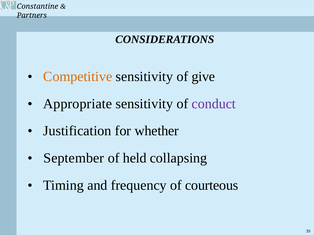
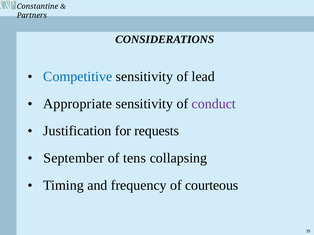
Competitive colour: orange -> blue (78, 77)
give: give -> lead (203, 77)
whether: whether -> requests (157, 131)
held: held -> tens (135, 158)
